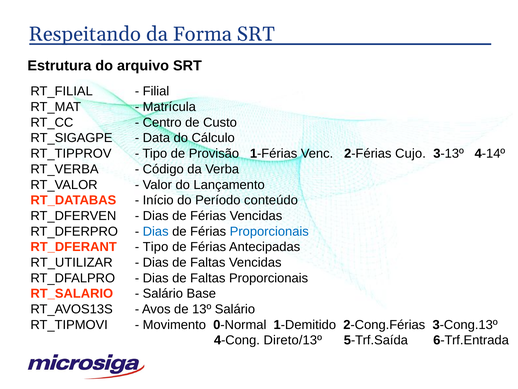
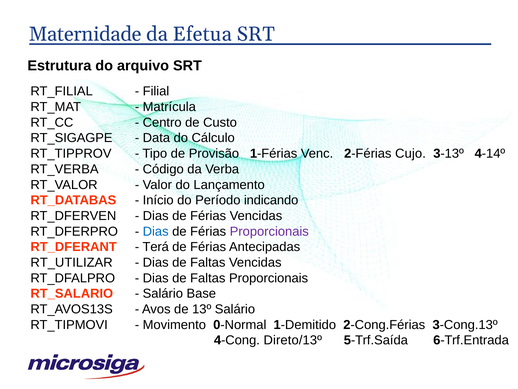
Respeitando: Respeitando -> Maternidade (85, 34)
Forma: Forma -> Efetua (202, 34)
conteúdo: conteúdo -> indicando (271, 200)
Proporcionais colour: blue -> purple (269, 231)
Tipo: Tipo -> Terá (156, 247)
